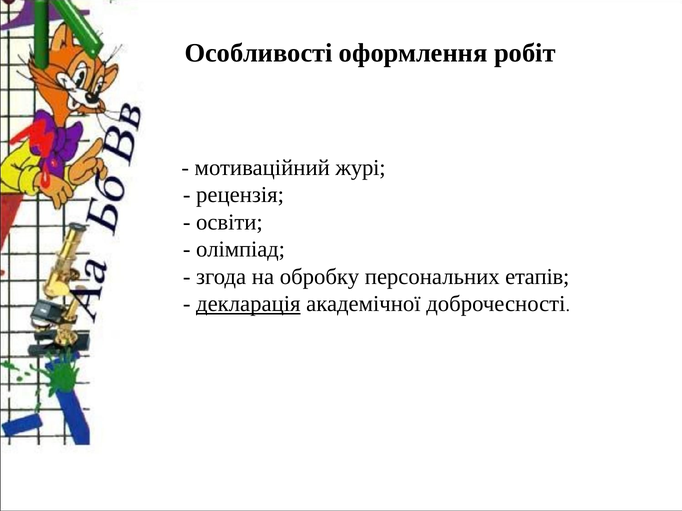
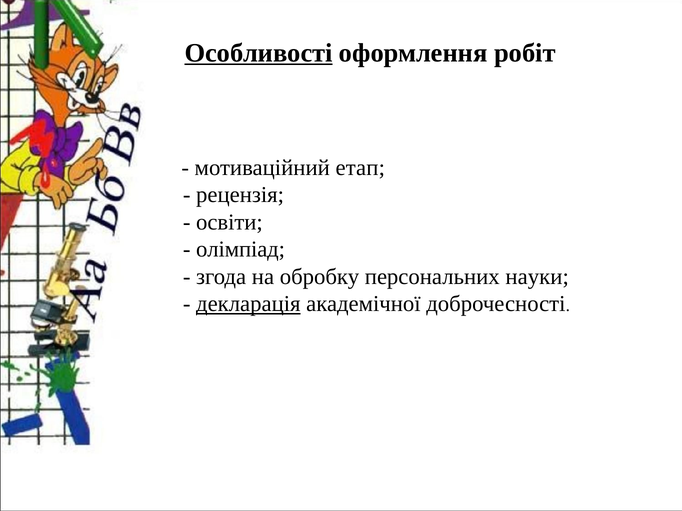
Особливості underline: none -> present (259, 53)
журі: журі -> етап (360, 168)
етапів: етапів -> науки (537, 277)
